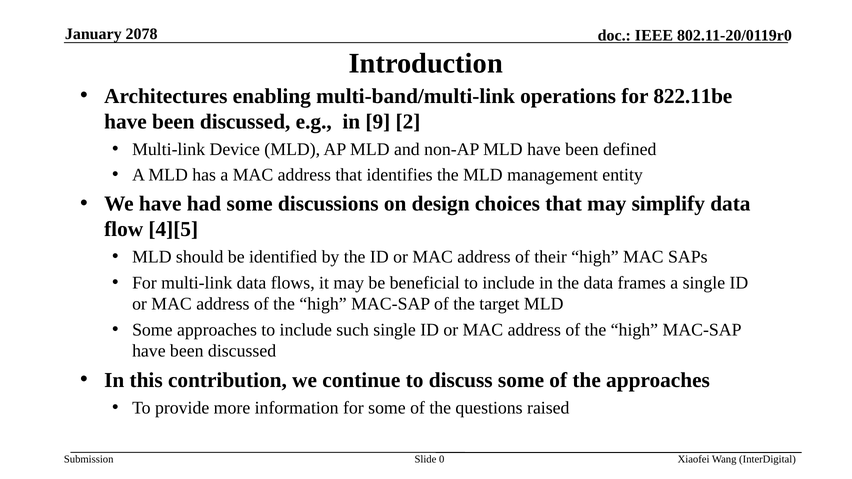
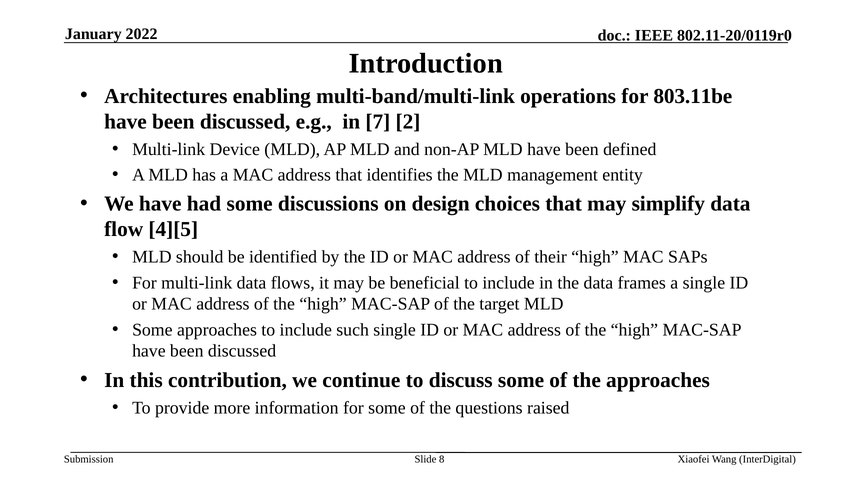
2078: 2078 -> 2022 (142, 34)
822.11be: 822.11be -> 803.11be (693, 96)
9: 9 -> 7 (378, 122)
0: 0 -> 8 (442, 460)
